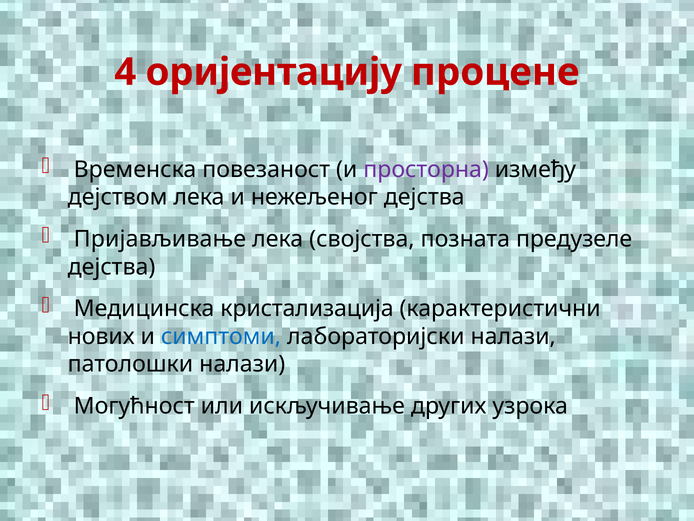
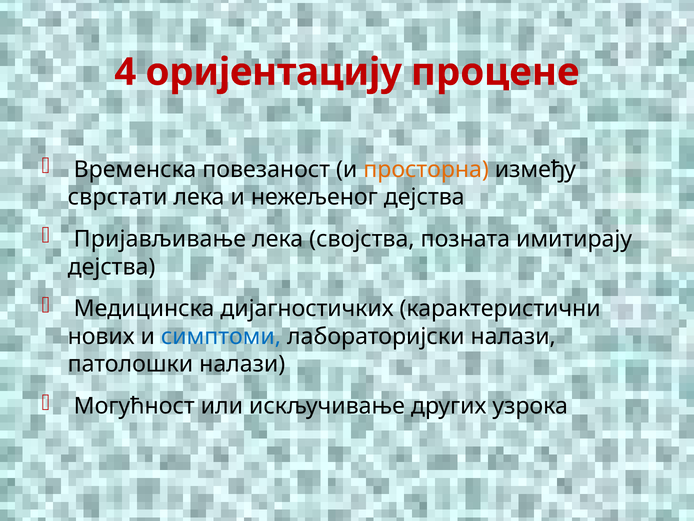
просторна colour: purple -> orange (426, 169)
дејством: дејством -> сврстати (118, 197)
предузеле: предузеле -> имитирају (574, 239)
кристализација: кристализација -> дијагностичких (307, 308)
